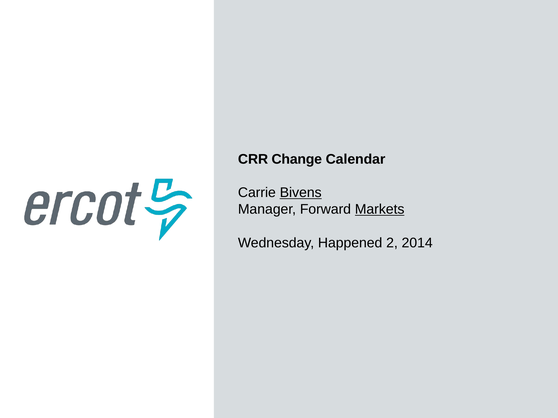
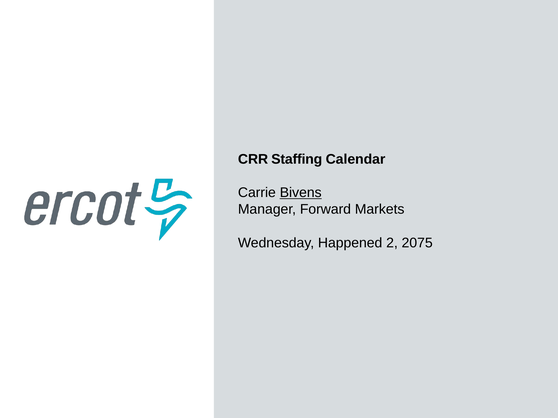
Change: Change -> Staffing (297, 159)
Markets underline: present -> none (380, 210)
2014: 2014 -> 2075 (417, 243)
